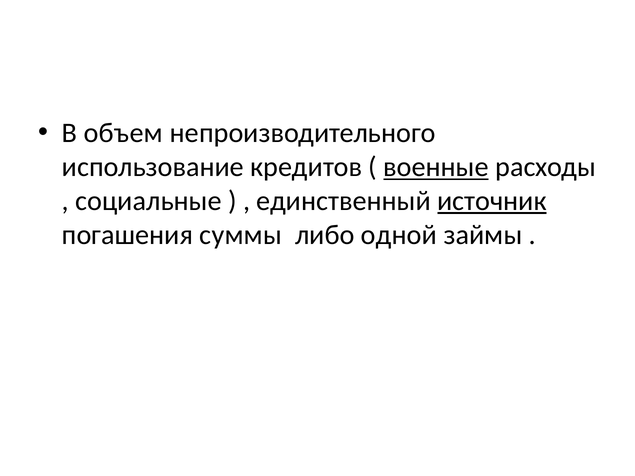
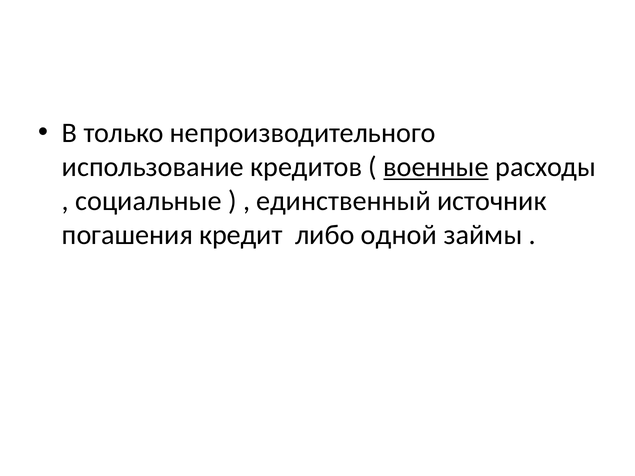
объем: объем -> только (124, 133)
источник underline: present -> none (492, 201)
суммы: суммы -> кредит (241, 235)
